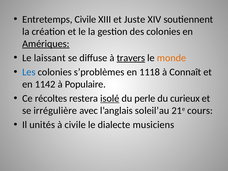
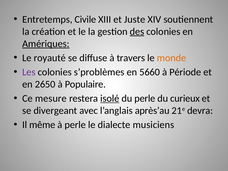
des underline: none -> present (137, 31)
laissant: laissant -> royauté (50, 58)
travers underline: present -> none (131, 58)
Les colour: blue -> purple (29, 72)
1118: 1118 -> 5660 (150, 72)
Connaît: Connaît -> Période (185, 72)
1142: 1142 -> 2650 (45, 84)
récoltes: récoltes -> mesure (51, 98)
irrégulière: irrégulière -> divergeant (55, 111)
soleil’au: soleil’au -> après’au (152, 111)
cours: cours -> devra (200, 111)
unités: unités -> même (42, 125)
à civile: civile -> perle (75, 125)
